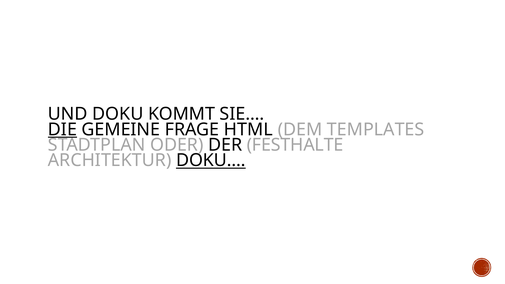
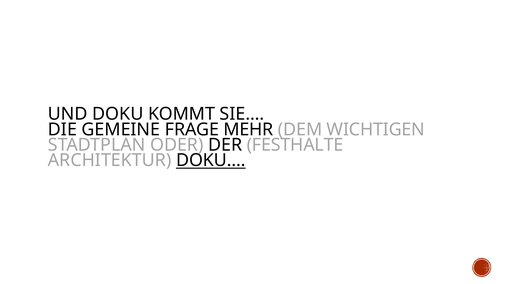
DIE underline: present -> none (62, 130)
HTML: HTML -> MEHR (248, 130)
TEMPLATES: TEMPLATES -> WICHTIGEN (376, 130)
